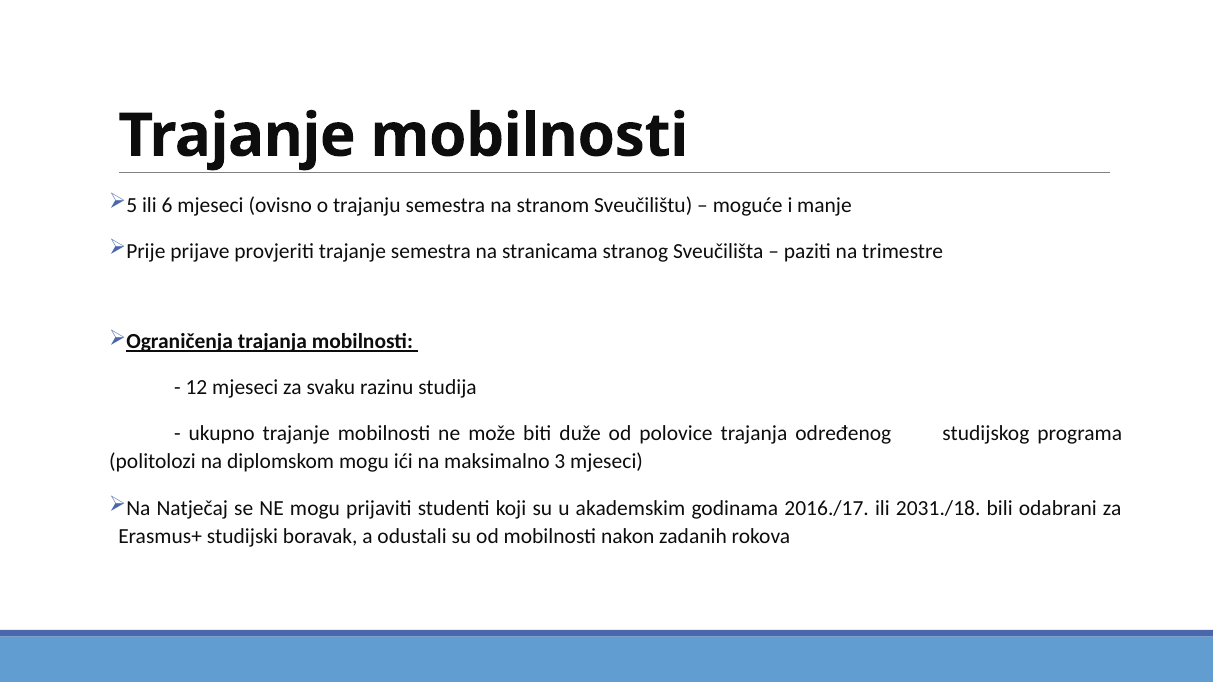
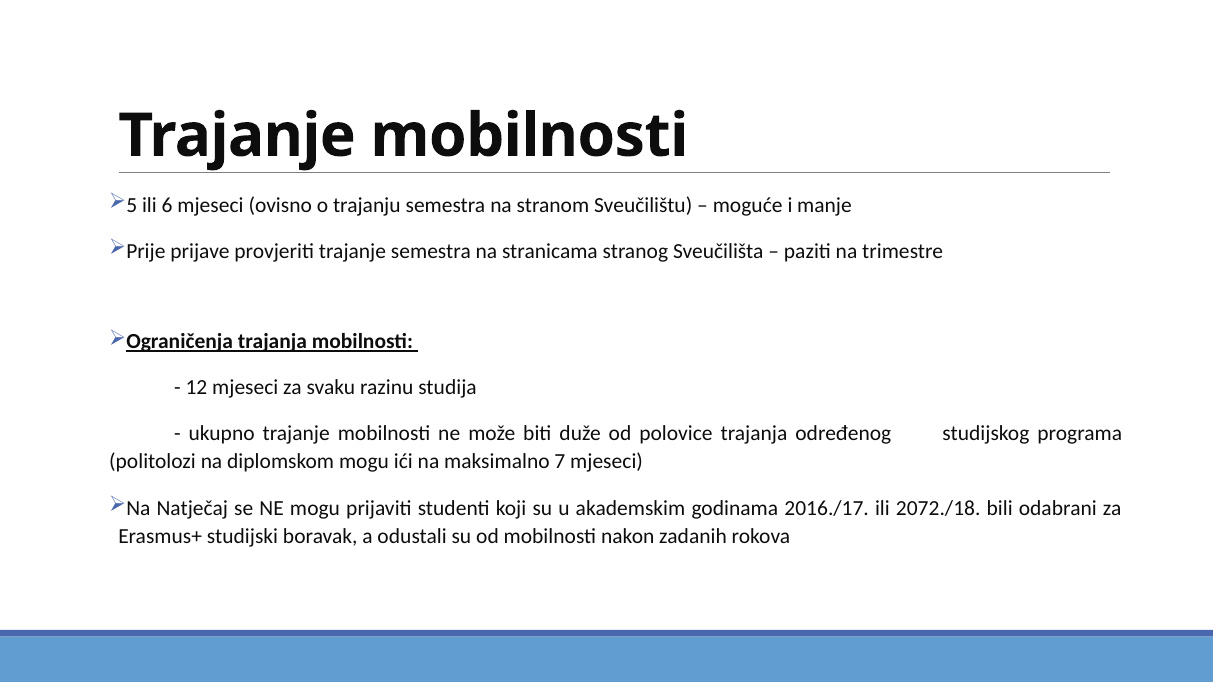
3: 3 -> 7 (560, 462)
2031./18: 2031./18 -> 2072./18 (938, 508)
